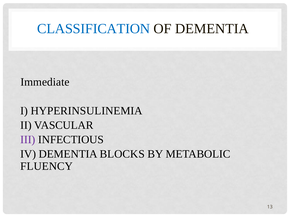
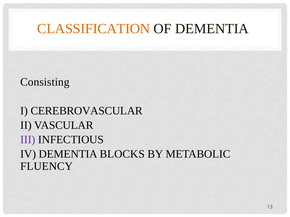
CLASSIFICATION colour: blue -> orange (94, 29)
Immediate: Immediate -> Consisting (45, 82)
HYPERINSULINEMIA: HYPERINSULINEMIA -> CEREBROVASCULAR (87, 111)
